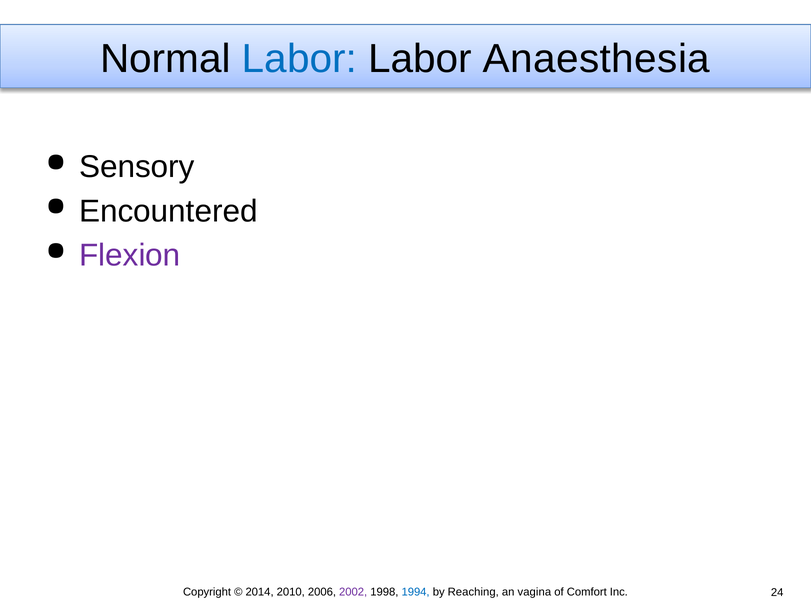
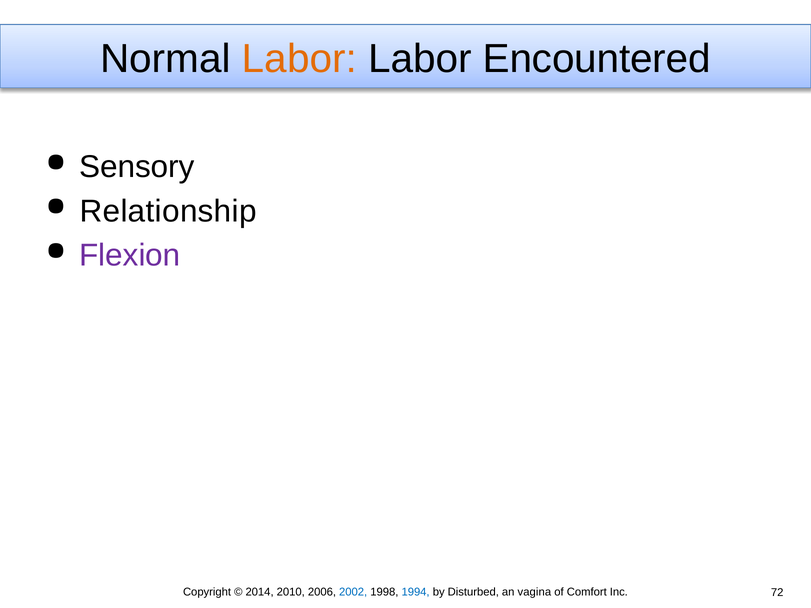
Labor colour: blue -> orange (299, 59)
Anaesthesia: Anaesthesia -> Encountered (597, 59)
Encountered: Encountered -> Relationship (168, 211)
2002 colour: purple -> blue (353, 592)
Reaching: Reaching -> Disturbed (473, 592)
24: 24 -> 72 (777, 593)
